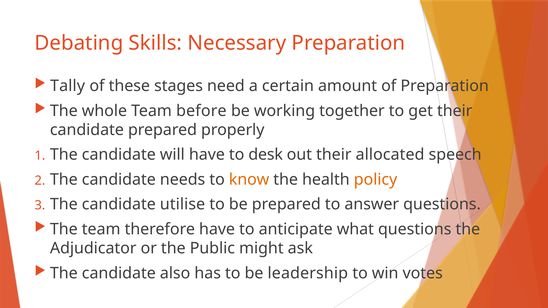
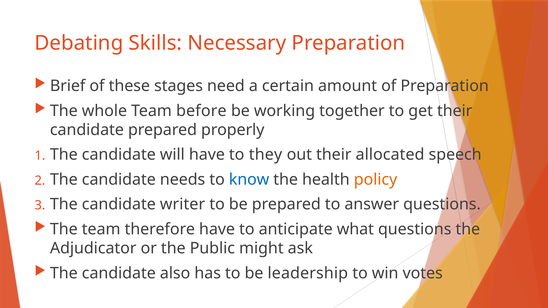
Tally: Tally -> Brief (68, 86)
desk: desk -> they (266, 155)
know colour: orange -> blue (249, 180)
utilise: utilise -> writer (183, 205)
